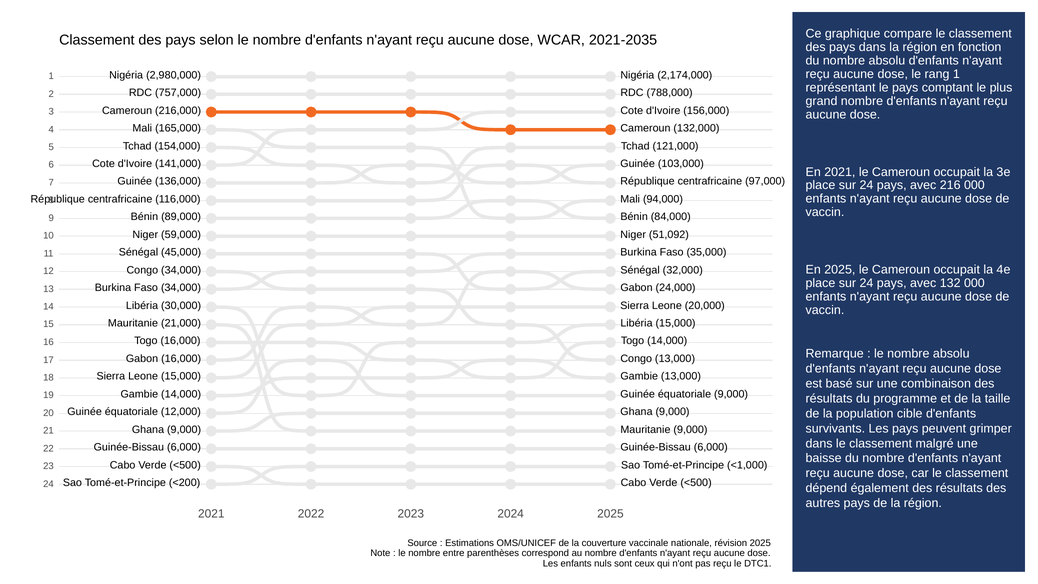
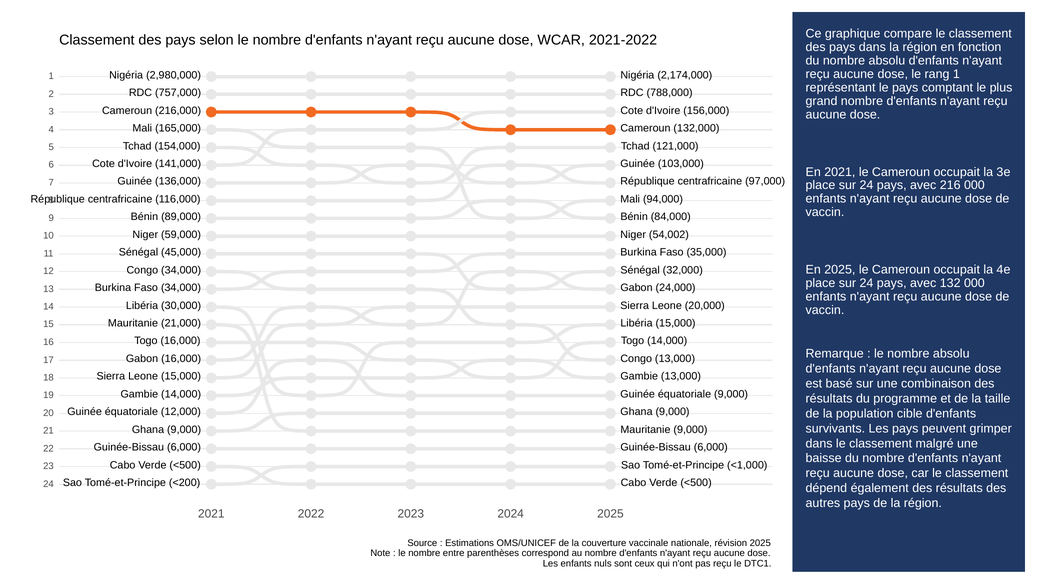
2021-2035: 2021-2035 -> 2021-2022 (623, 40)
51,092: 51,092 -> 54,002 (669, 235)
